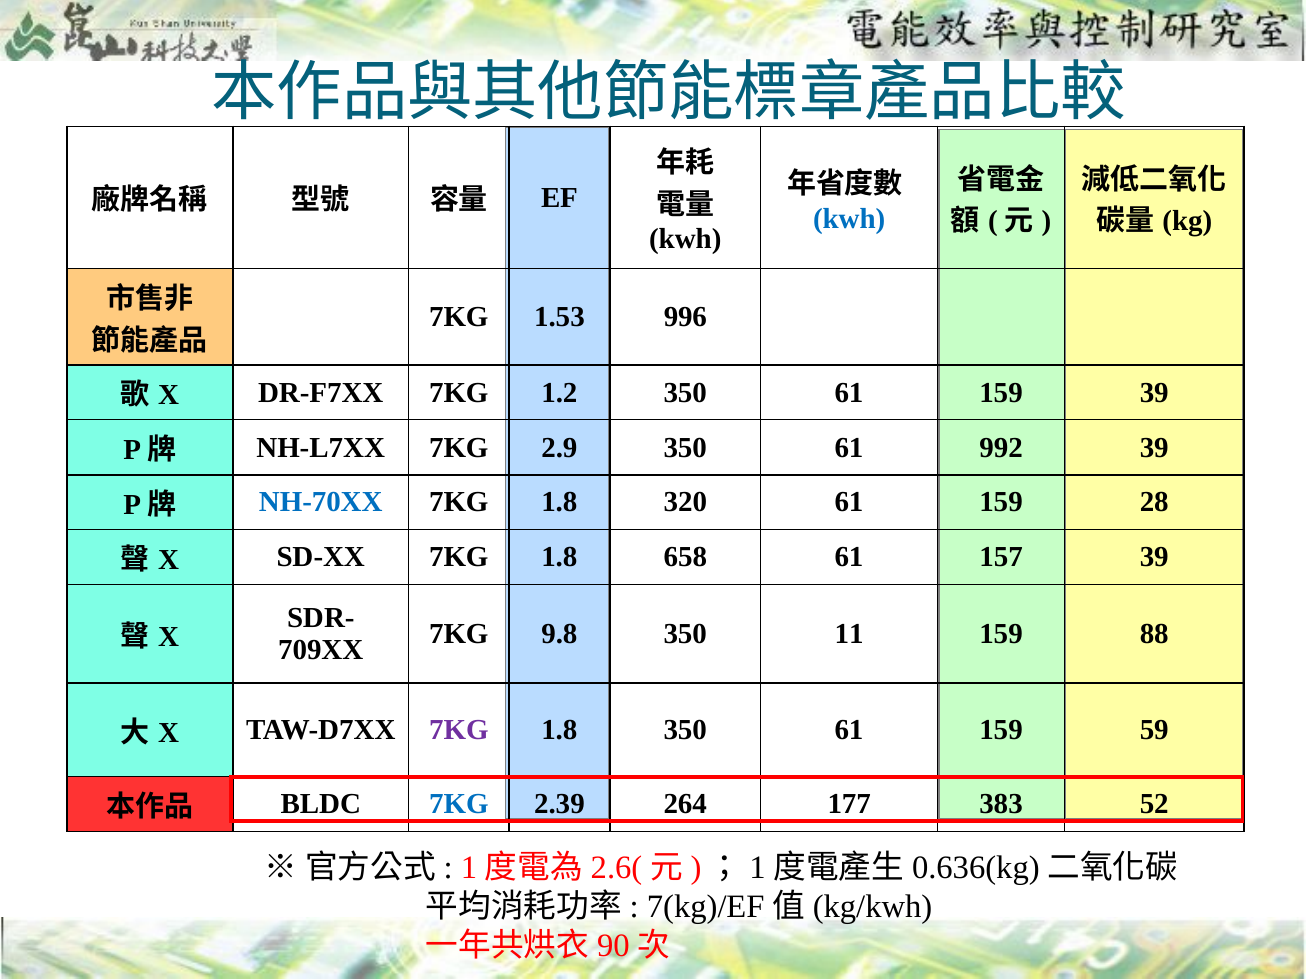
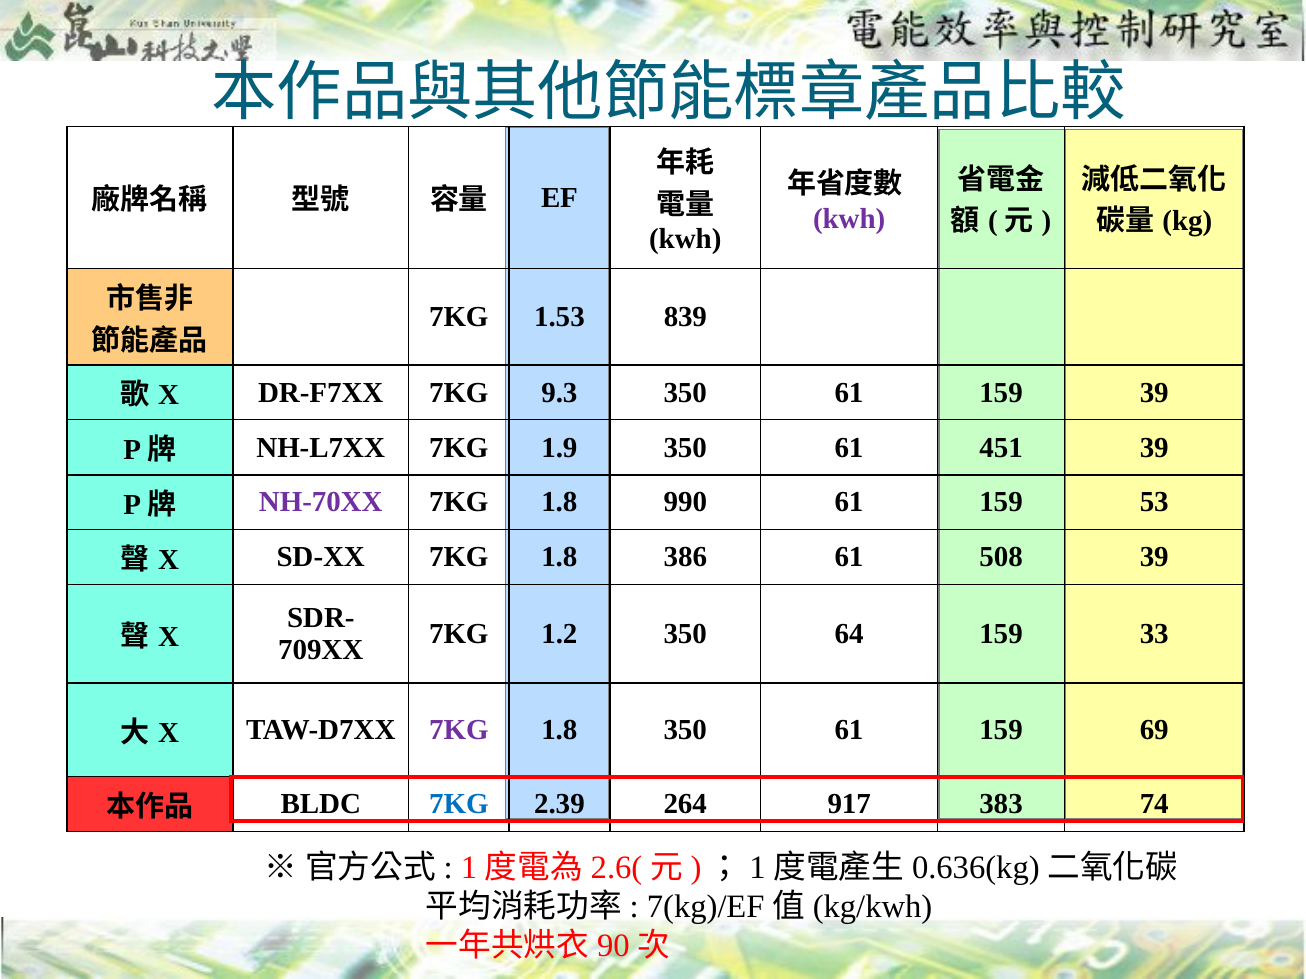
kwh colour: blue -> purple (849, 219)
996: 996 -> 839 (685, 317)
1.2: 1.2 -> 9.3 (559, 393)
2.9: 2.9 -> 1.9 (559, 448)
992: 992 -> 451 (1001, 448)
NH-70XX colour: blue -> purple (321, 503)
320: 320 -> 990 (685, 503)
28: 28 -> 53 (1154, 503)
658: 658 -> 386 (685, 558)
157: 157 -> 508 (1001, 558)
9.8: 9.8 -> 1.2 (559, 634)
11: 11 -> 64 (849, 634)
88: 88 -> 33 (1154, 634)
59: 59 -> 69 (1154, 730)
177: 177 -> 917 (849, 805)
52: 52 -> 74 (1154, 805)
